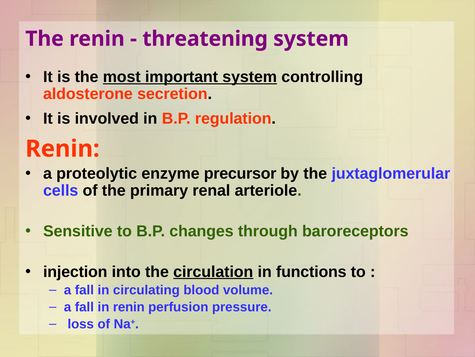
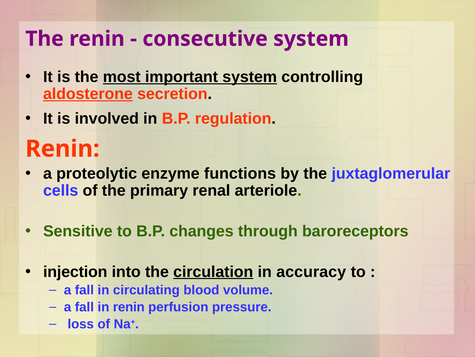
threatening: threatening -> consecutive (205, 39)
aldosterone underline: none -> present (88, 94)
precursor: precursor -> functions (240, 173)
functions: functions -> accuracy (311, 271)
